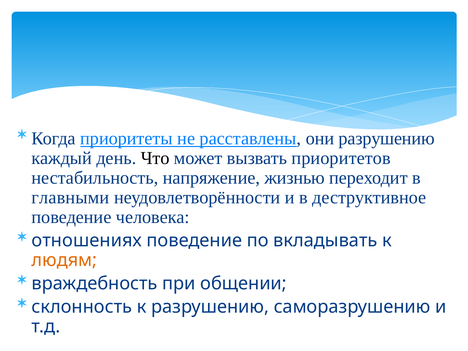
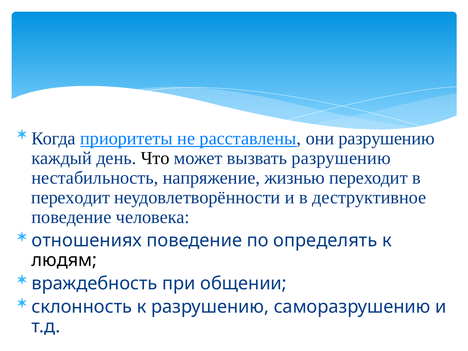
вызвать приоритетов: приоритетов -> разрушению (341, 158)
главными: главными -> переходит (71, 197)
вкладывать: вкладывать -> определять (325, 240)
людям colour: orange -> black (64, 260)
